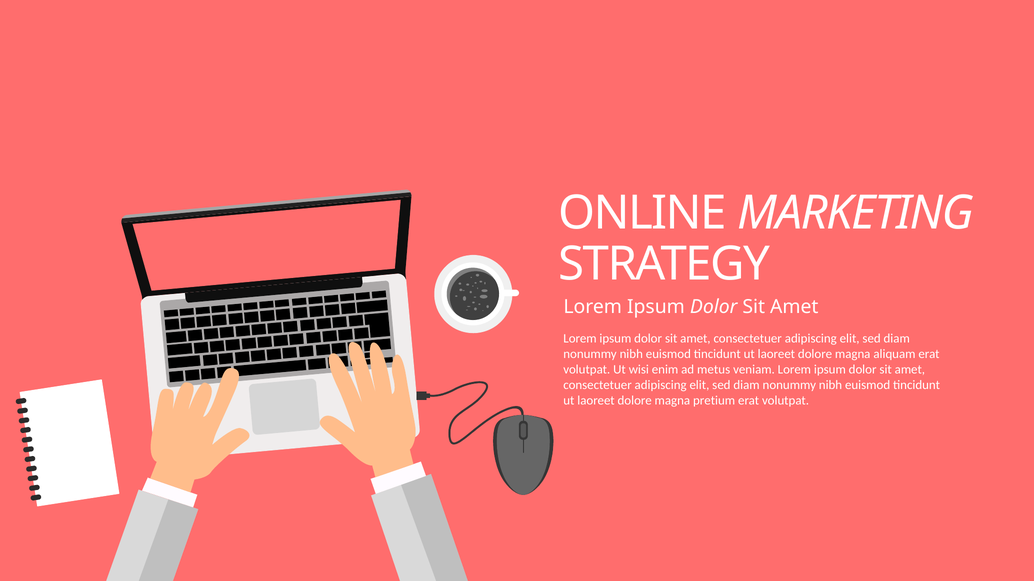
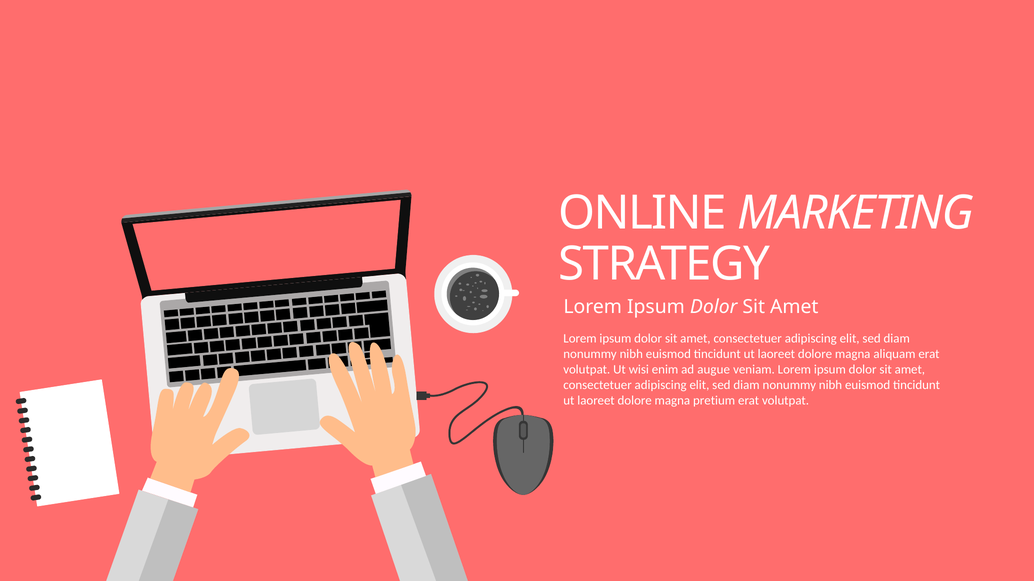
metus: metus -> augue (714, 370)
